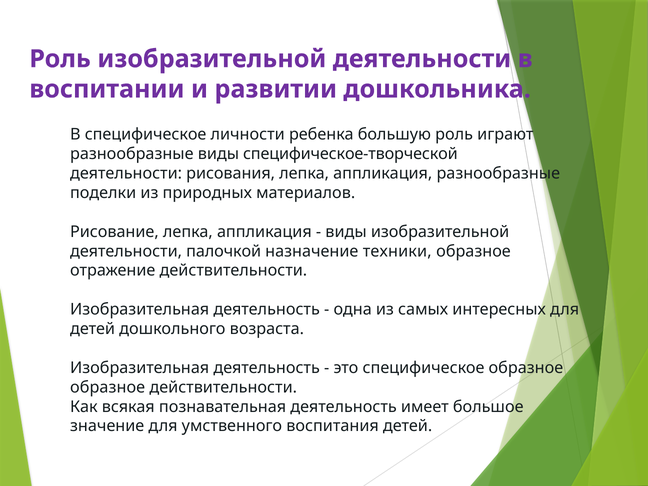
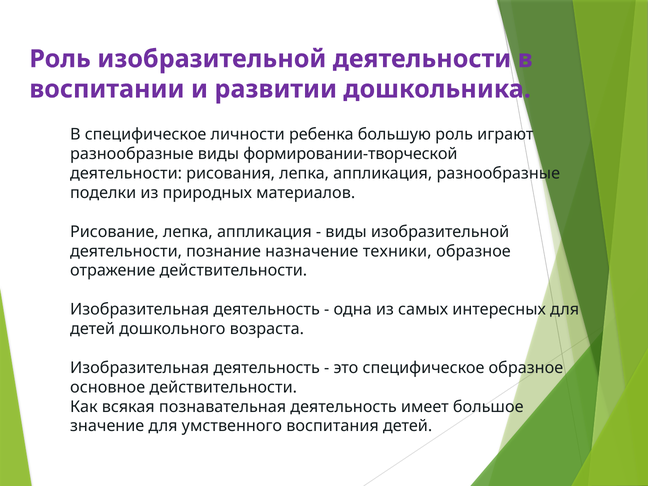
специфическое-творческой: специфическое-творческой -> формировании-творческой (350, 154)
палочкой: палочкой -> познание (224, 251)
образное: образное -> основное (108, 387)
